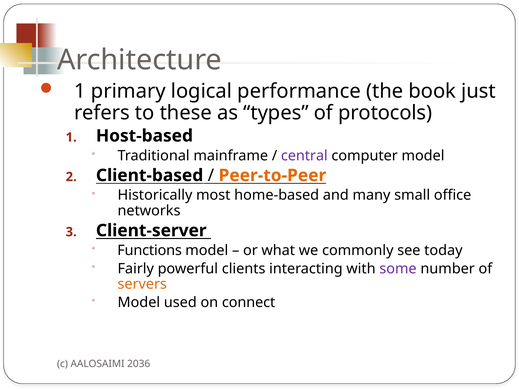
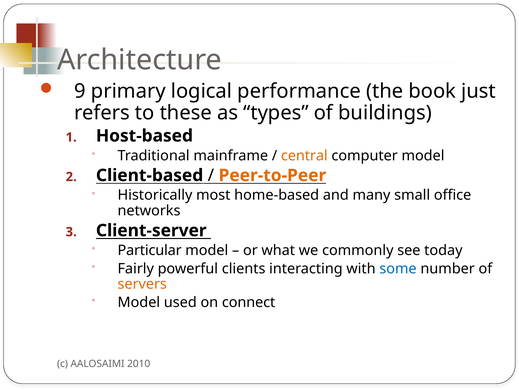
1: 1 -> 9 (80, 91)
protocols: protocols -> buildings (385, 113)
central colour: purple -> orange (304, 156)
Functions: Functions -> Particular (150, 251)
some colour: purple -> blue (398, 269)
2036: 2036 -> 2010 (139, 364)
